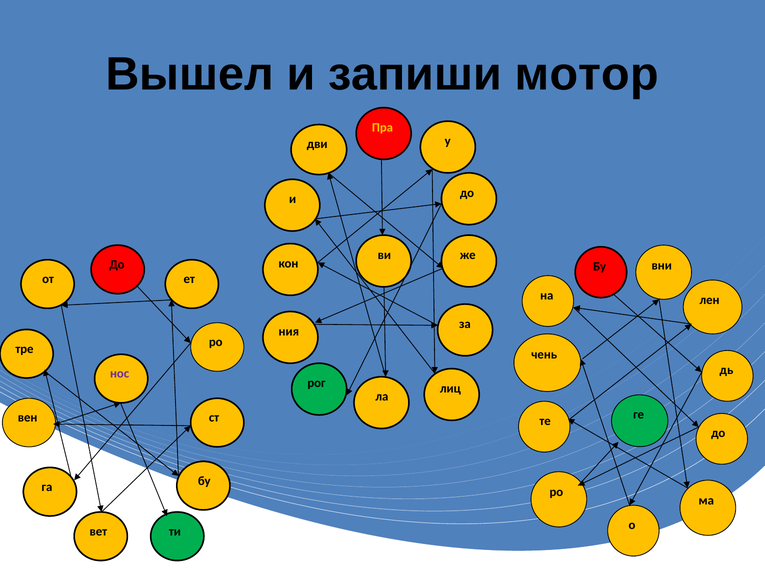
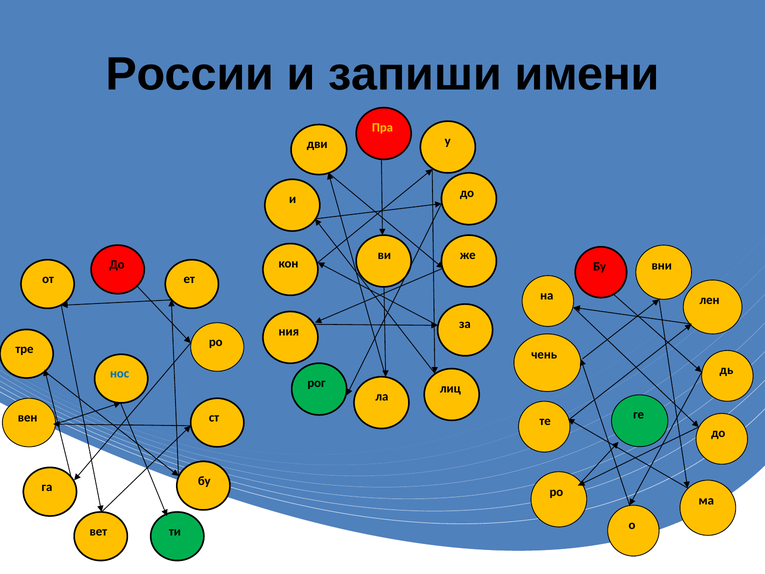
Вышел: Вышел -> России (190, 74)
мотор: мотор -> имени (587, 74)
нос colour: purple -> blue (120, 374)
